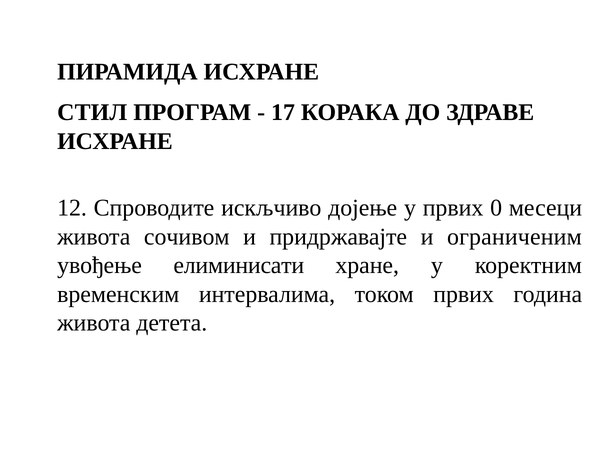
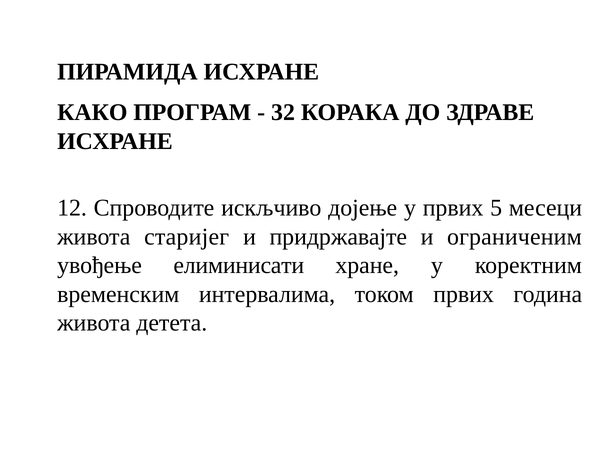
СТИЛ: СТИЛ -> КАКО (92, 112)
17: 17 -> 32 (283, 112)
0: 0 -> 5 (496, 208)
сочивом: сочивом -> старијег (187, 236)
